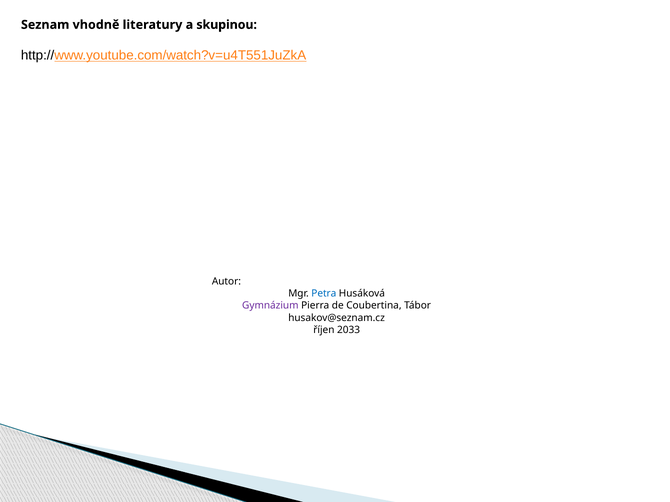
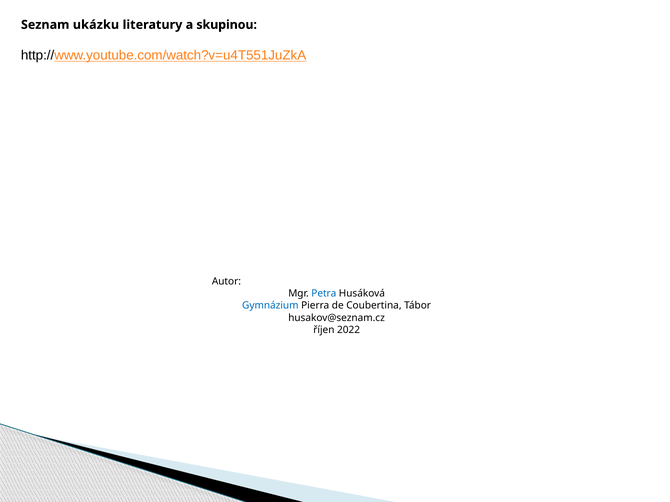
vhodně: vhodně -> ukázku (96, 25)
Gymnázium colour: purple -> blue (270, 306)
2033: 2033 -> 2022 (349, 330)
